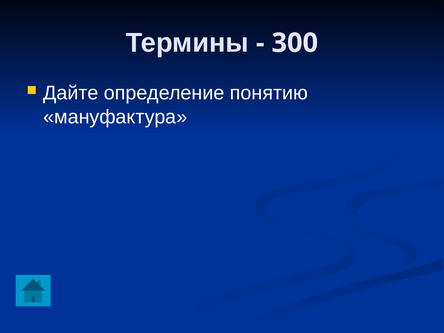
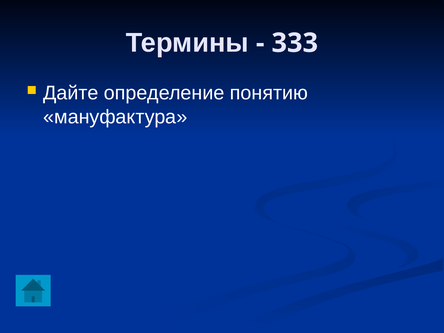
300: 300 -> 333 (295, 43)
